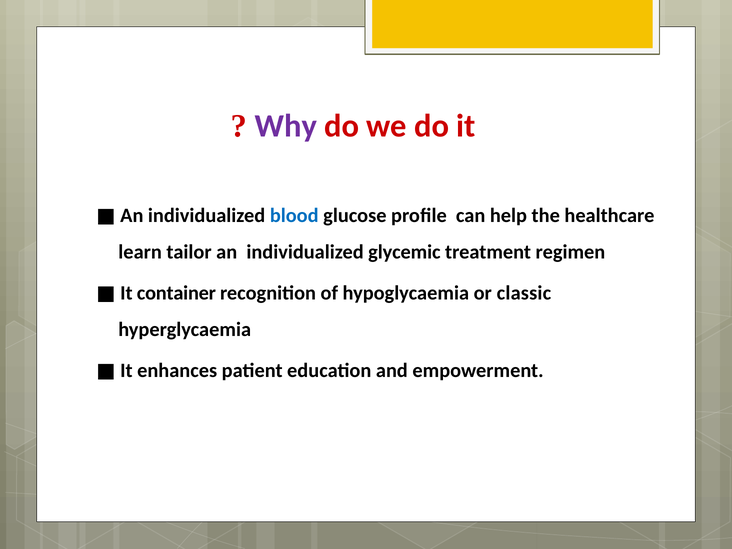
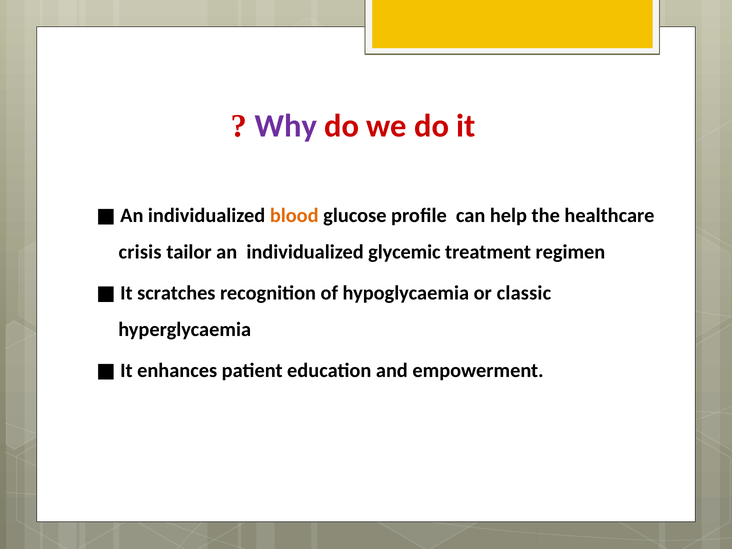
blood colour: blue -> orange (294, 216)
learn: learn -> crisis (140, 252)
container: container -> scratches (176, 293)
